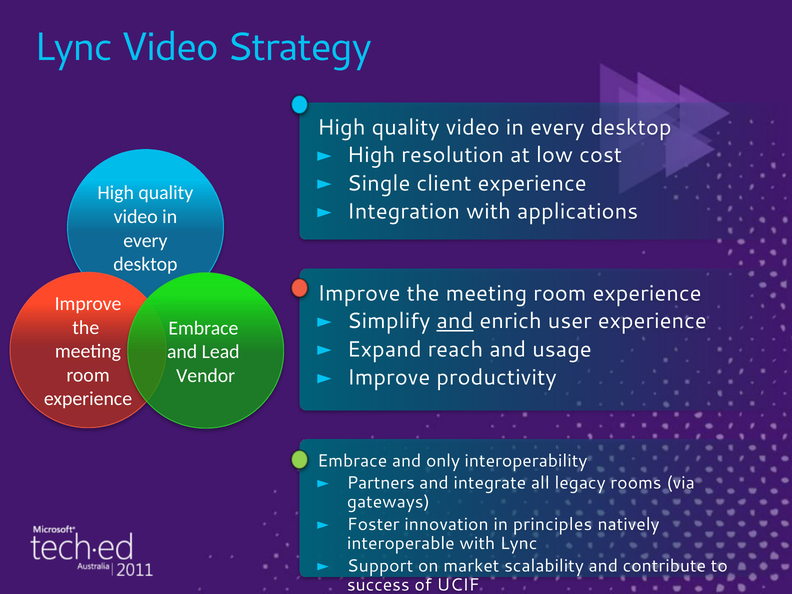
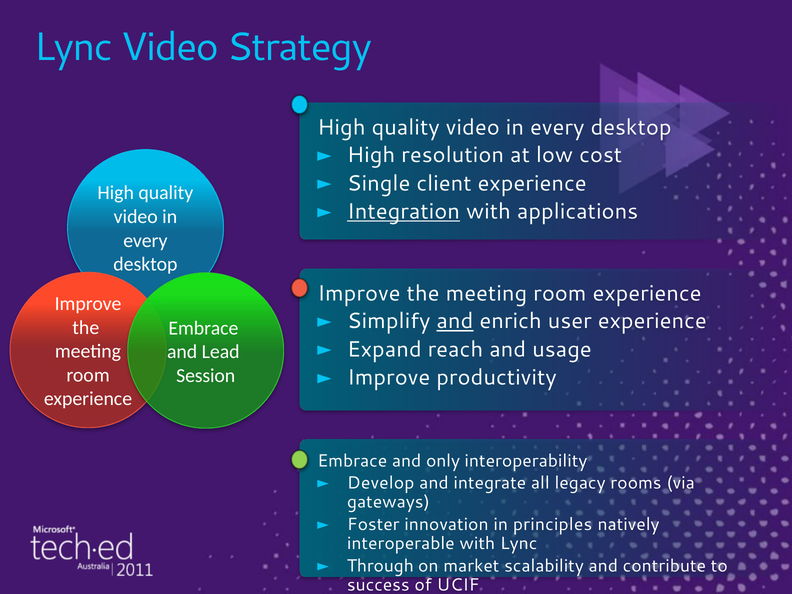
Integration underline: none -> present (403, 212)
Vendor: Vendor -> Session (206, 376)
Partners: Partners -> Develop (381, 483)
Support: Support -> Through (380, 566)
